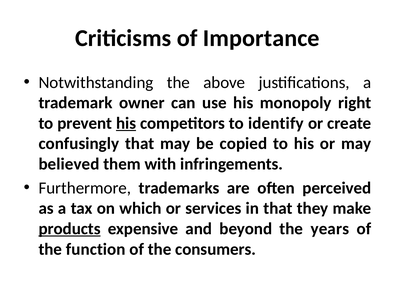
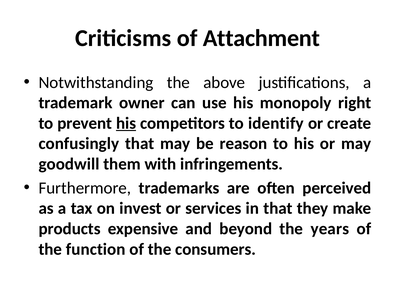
Importance: Importance -> Attachment (261, 38)
copied: copied -> reason (244, 144)
believed: believed -> goodwill (69, 164)
which: which -> invest (141, 209)
products underline: present -> none (70, 229)
